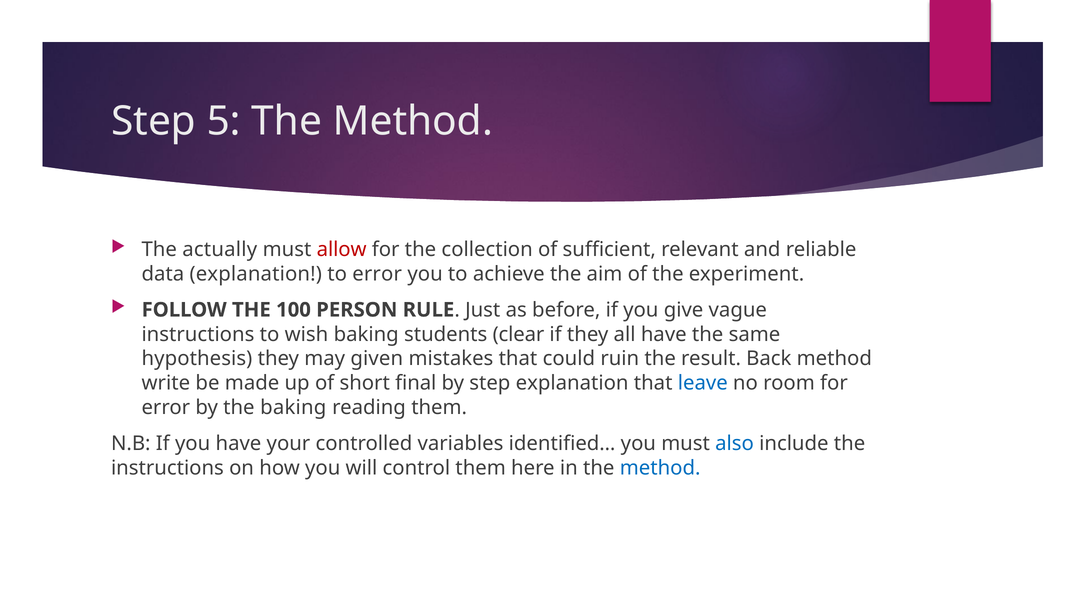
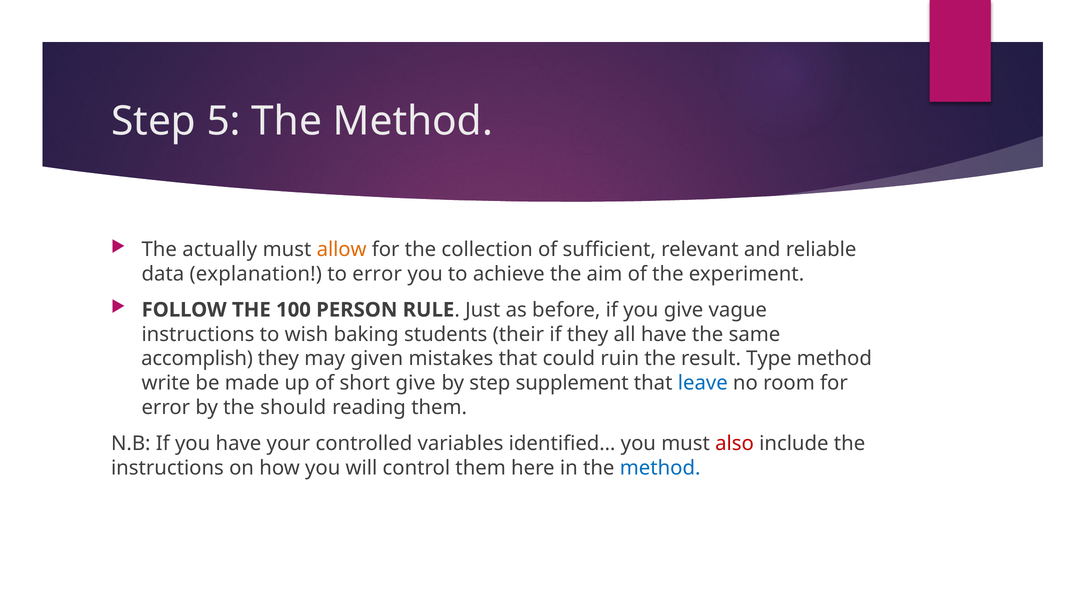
allow colour: red -> orange (342, 250)
clear: clear -> their (518, 334)
hypothesis: hypothesis -> accomplish (197, 359)
Back: Back -> Type (769, 359)
short final: final -> give (416, 383)
step explanation: explanation -> supplement (572, 383)
the baking: baking -> should (293, 408)
also colour: blue -> red (735, 443)
